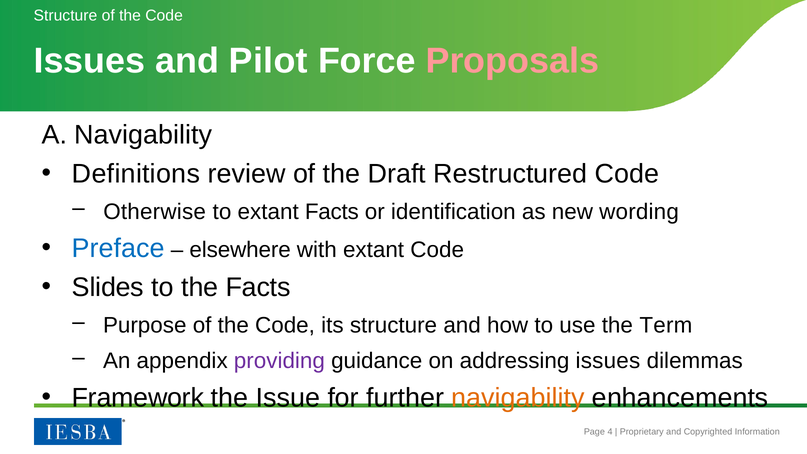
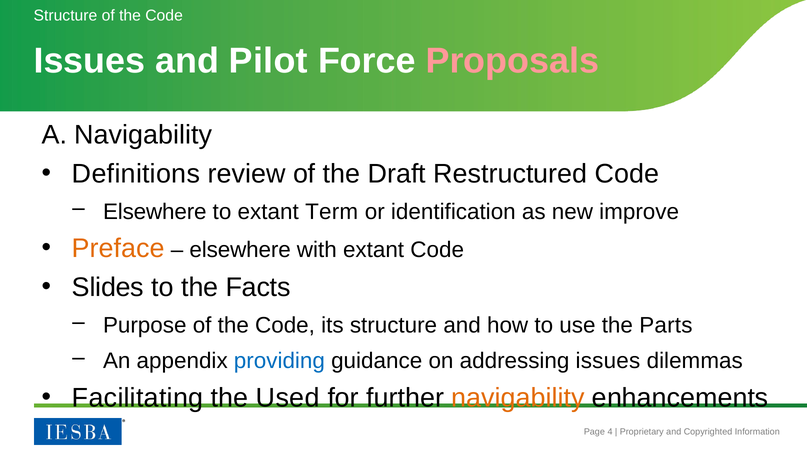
Otherwise: Otherwise -> Elsewhere (155, 212)
extant Facts: Facts -> Term (332, 212)
wording: wording -> improve (639, 212)
Preface colour: blue -> orange (118, 248)
Term: Term -> Parts (666, 325)
providing colour: purple -> blue (279, 361)
Framework: Framework -> Facilitating (138, 398)
Issue: Issue -> Used (288, 398)
